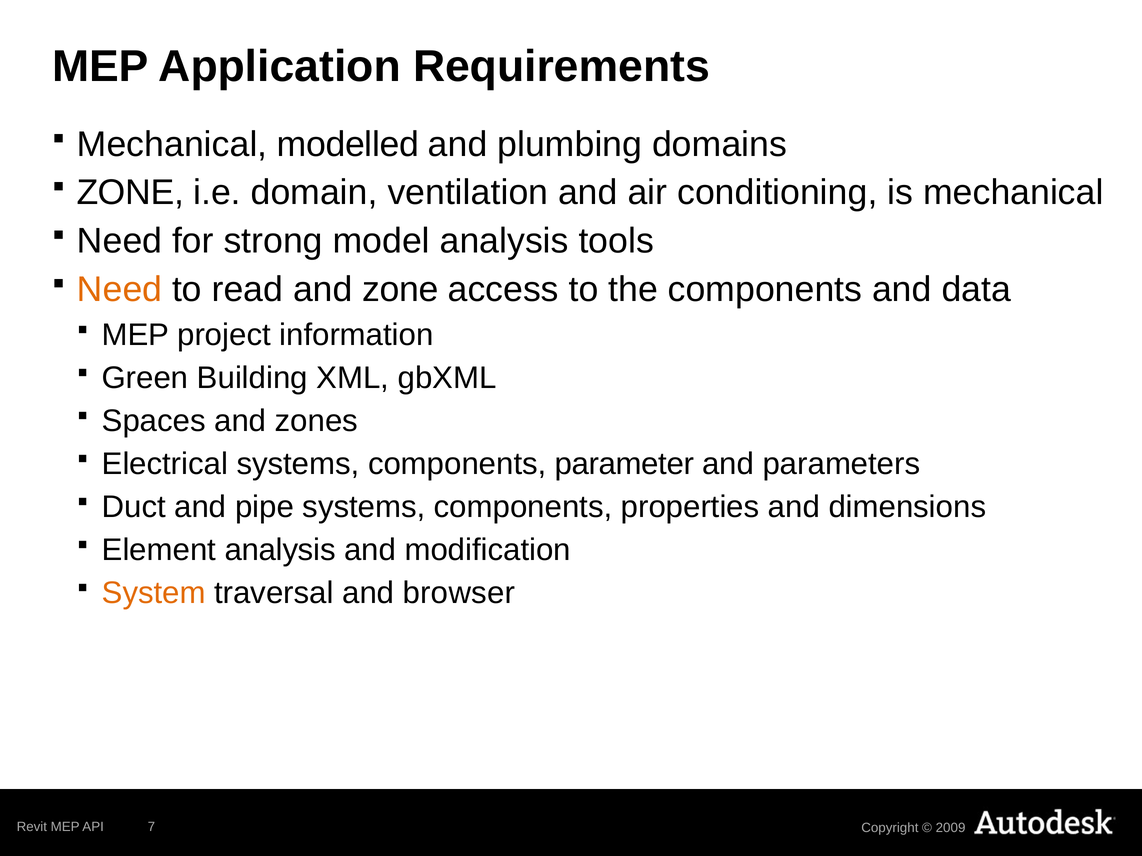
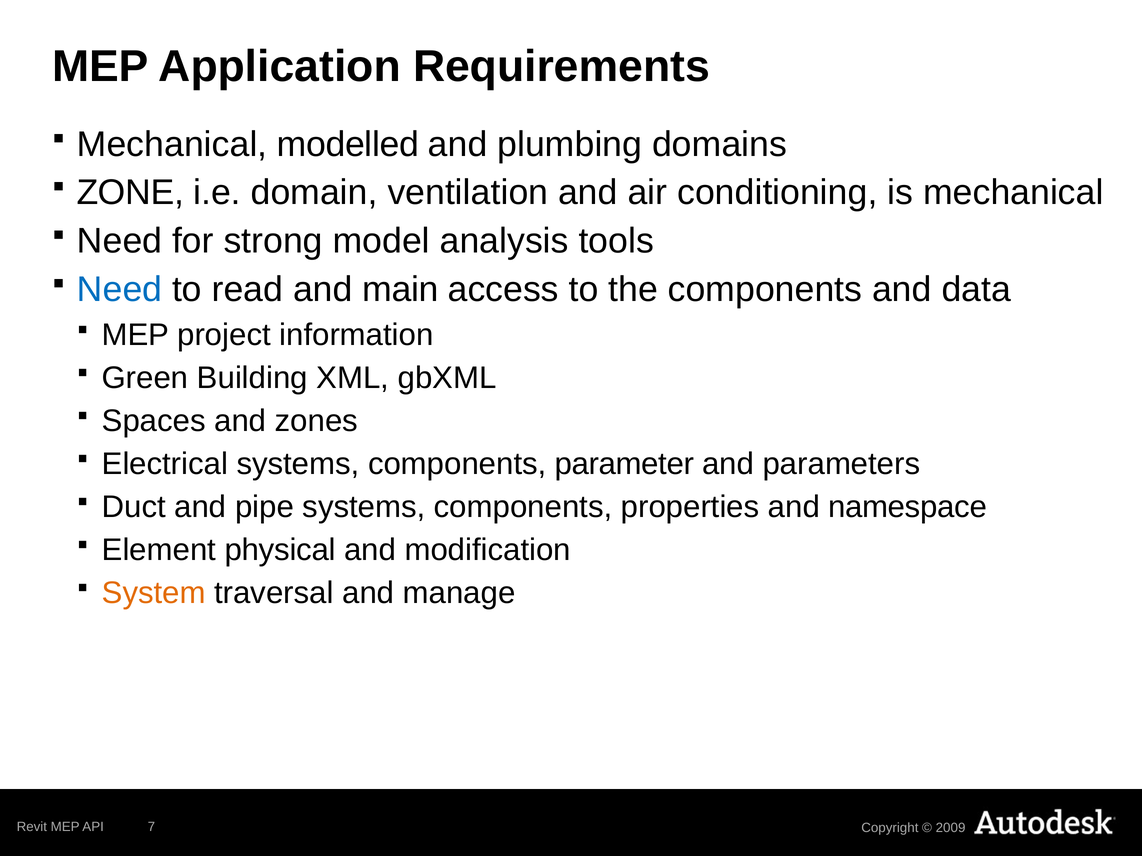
Need colour: orange -> blue (120, 290)
and zone: zone -> main (400, 290)
dimensions: dimensions -> namespace (907, 507)
Element analysis: analysis -> physical (280, 550)
browser: browser -> manage (459, 593)
